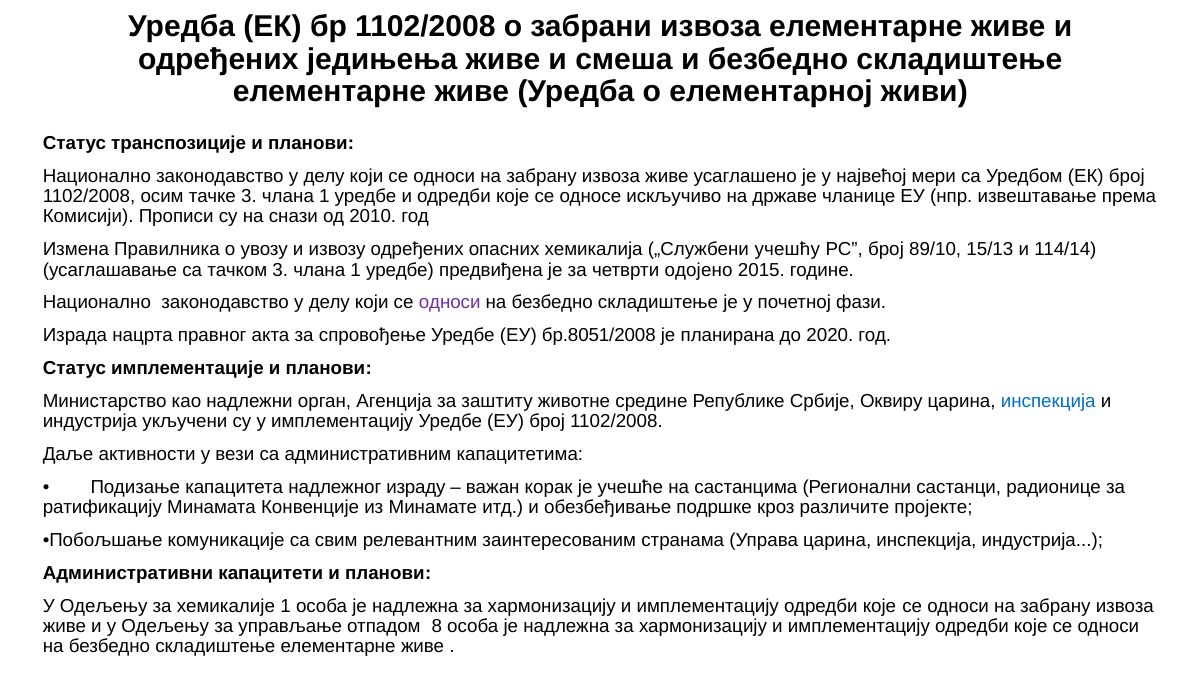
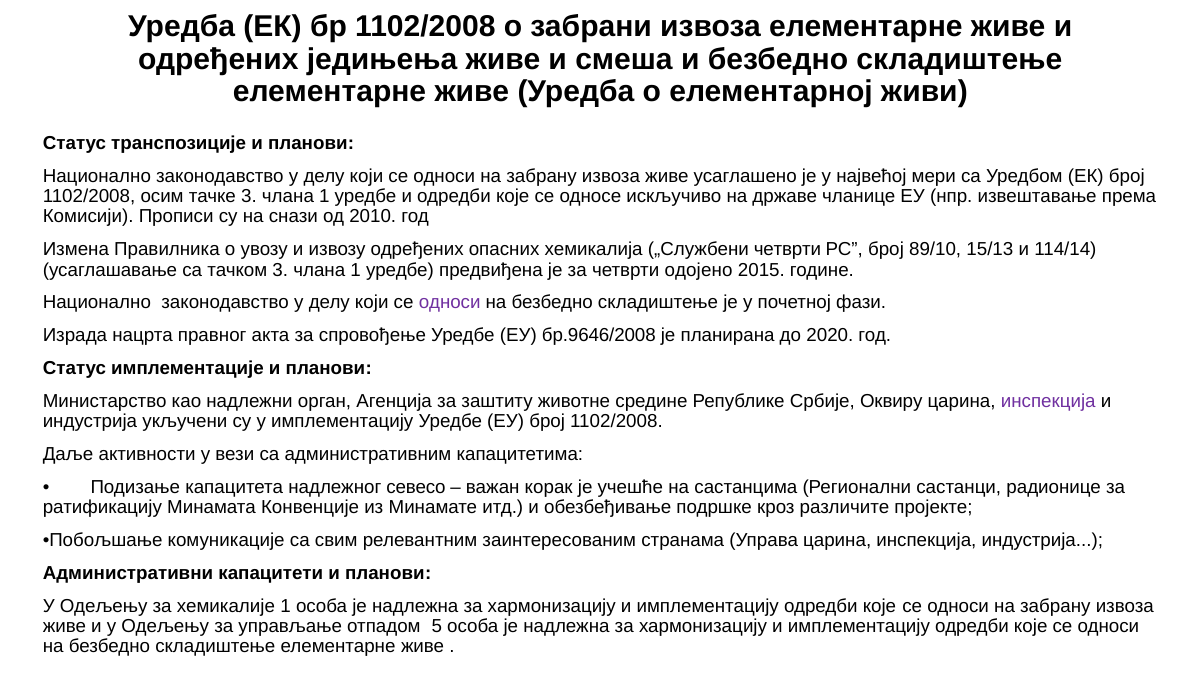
„Службени учешћу: учешћу -> четврти (787, 250)
бр.8051/2008: бр.8051/2008 -> бр.9646/2008 (599, 336)
инспекција colour: blue -> purple (1048, 401)
израду: израду -> севесо (416, 487)
8: 8 -> 5 (437, 626)
